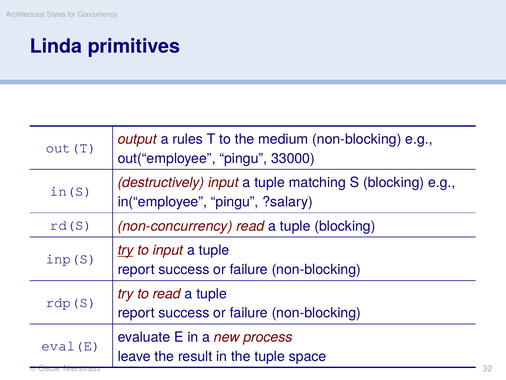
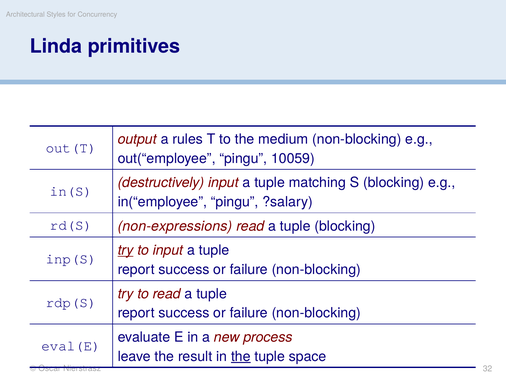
33000: 33000 -> 10059 (293, 158)
non-concurrency: non-concurrency -> non-expressions (175, 226)
the underline: none -> present (241, 356)
